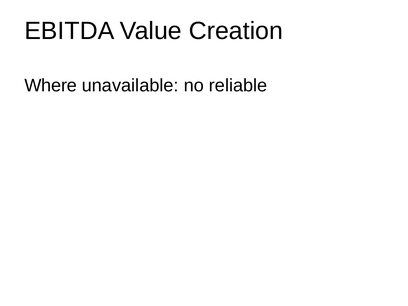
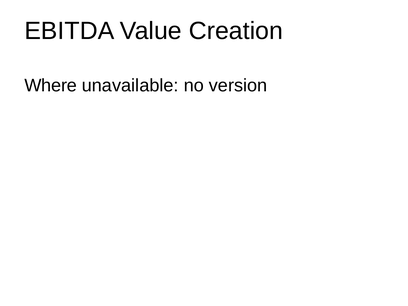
reliable: reliable -> version (238, 86)
